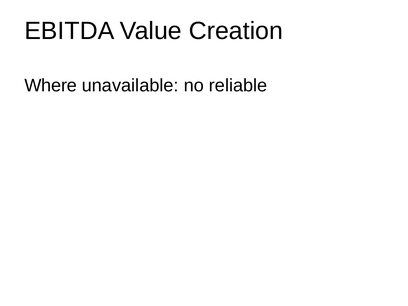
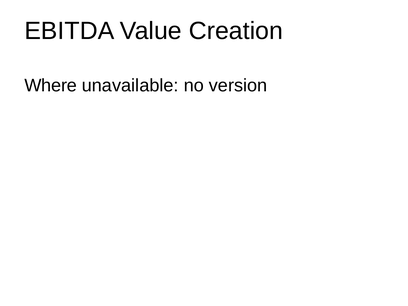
reliable: reliable -> version (238, 86)
